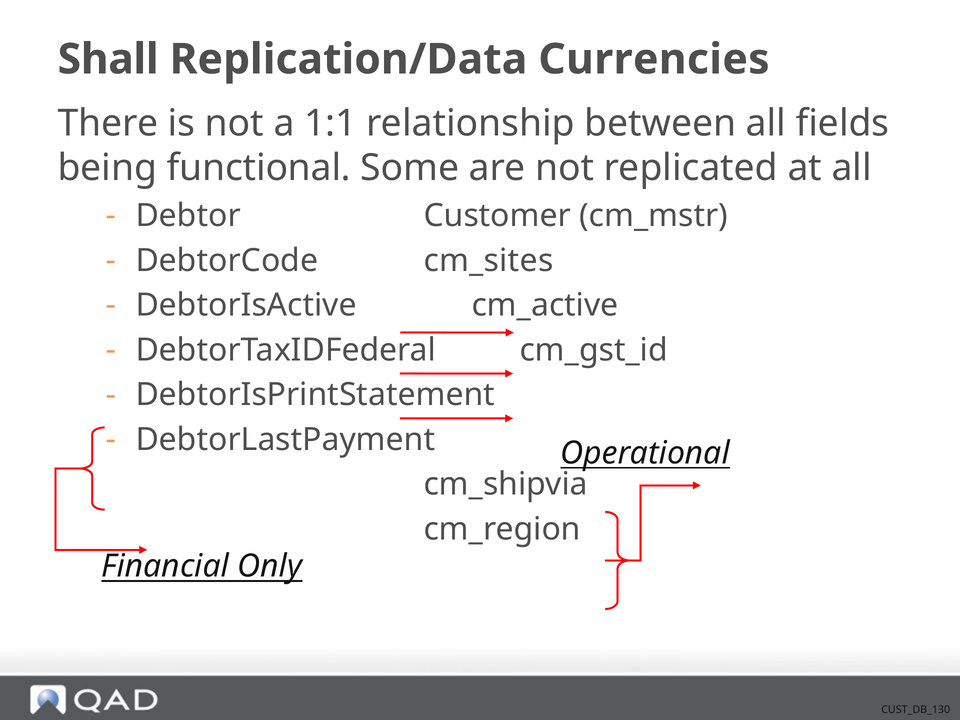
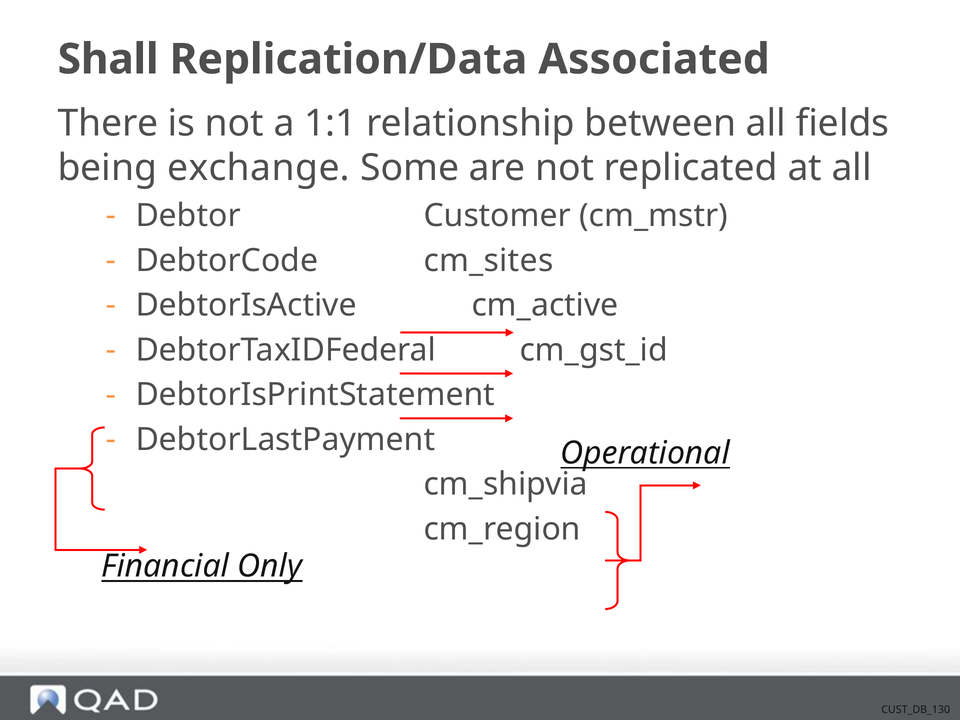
Currencies: Currencies -> Associated (654, 59)
functional: functional -> exchange (259, 168)
